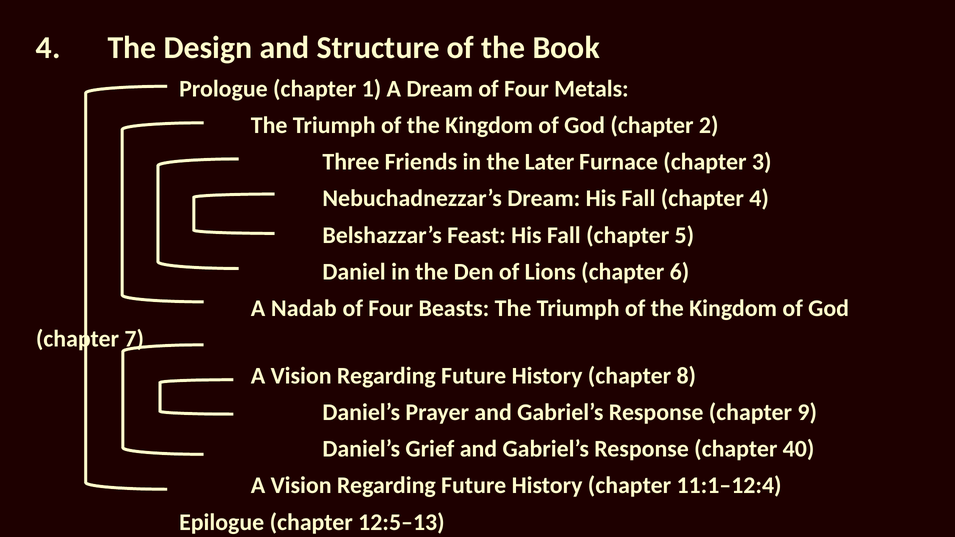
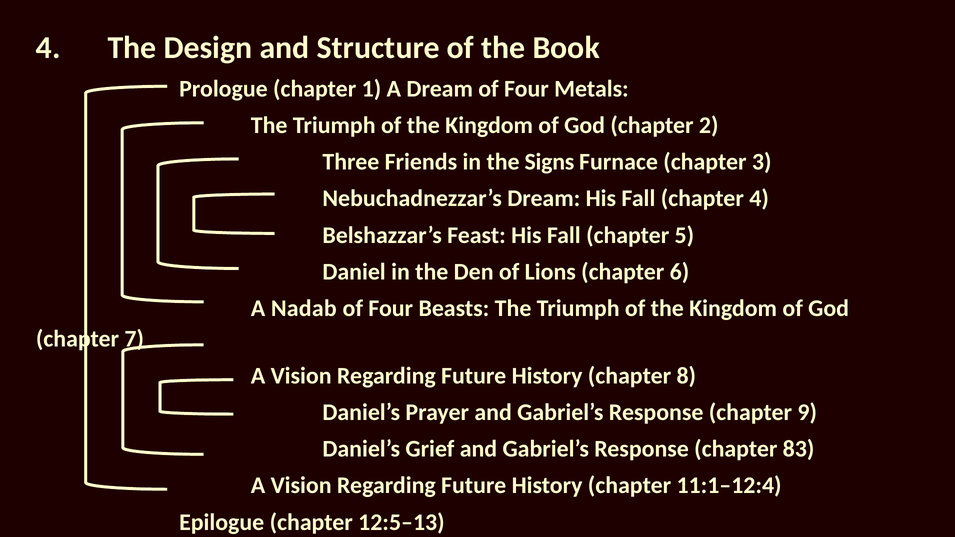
Later: Later -> Signs (549, 162)
40: 40 -> 83 (799, 449)
